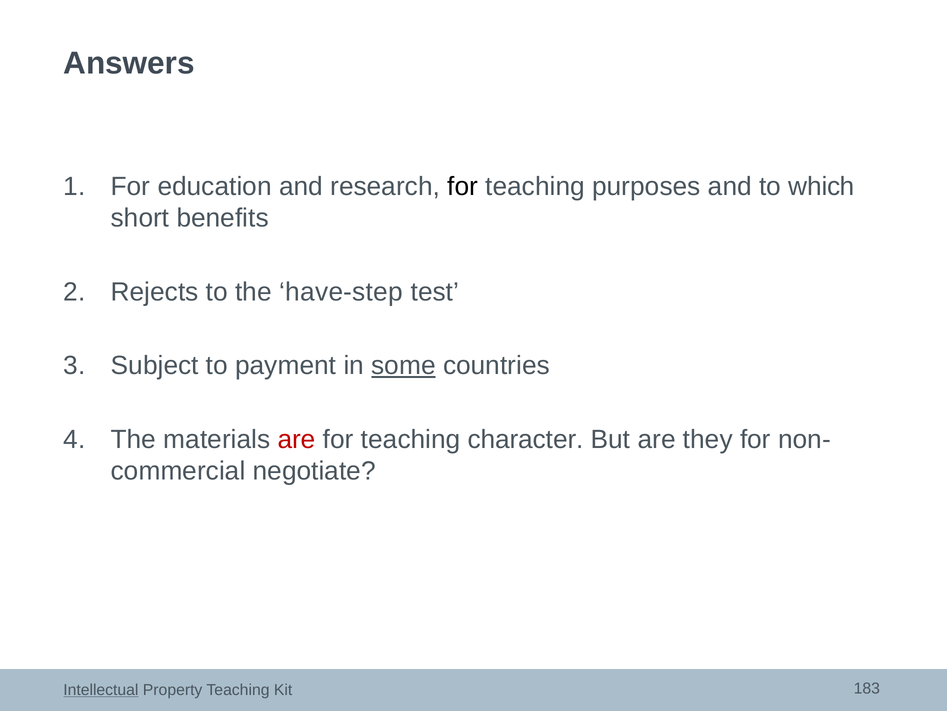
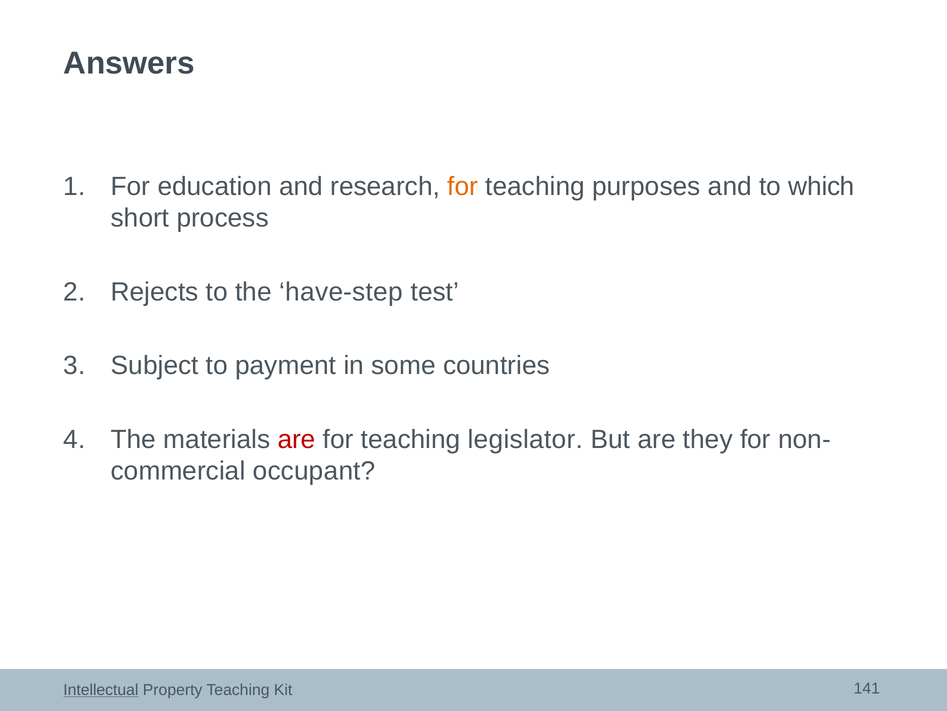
for colour: black -> orange (463, 186)
benefits: benefits -> process (223, 218)
some underline: present -> none (404, 365)
character: character -> legislator (525, 439)
negotiate: negotiate -> occupant (314, 471)
183: 183 -> 141 (867, 688)
